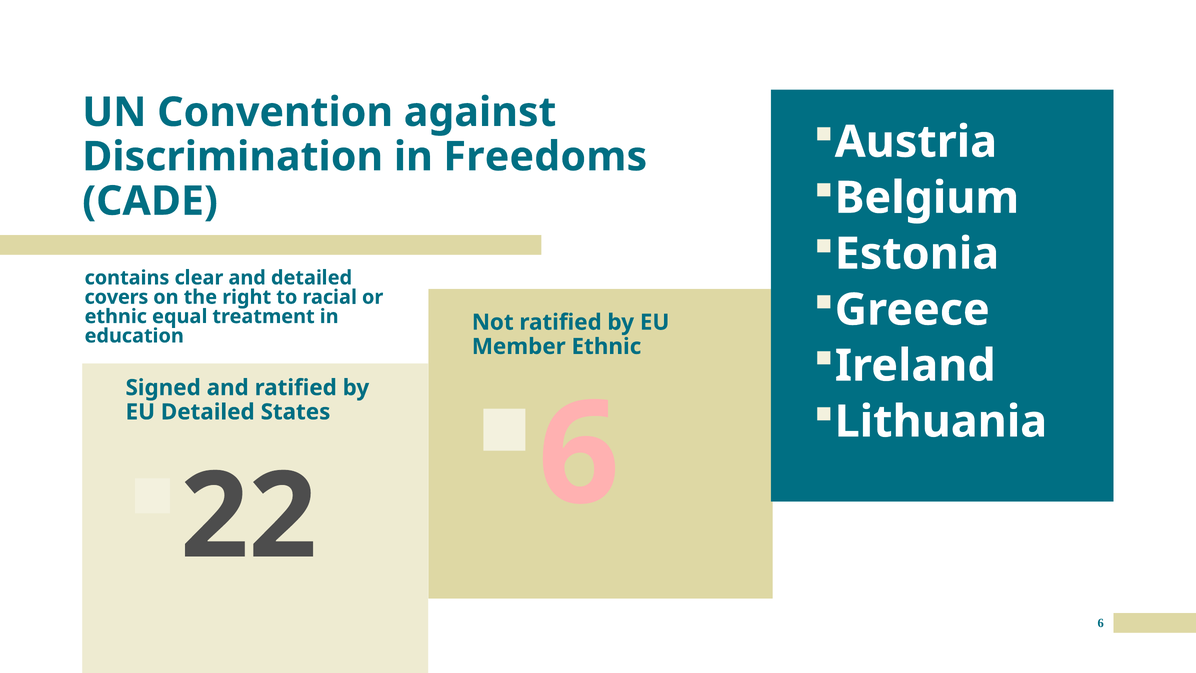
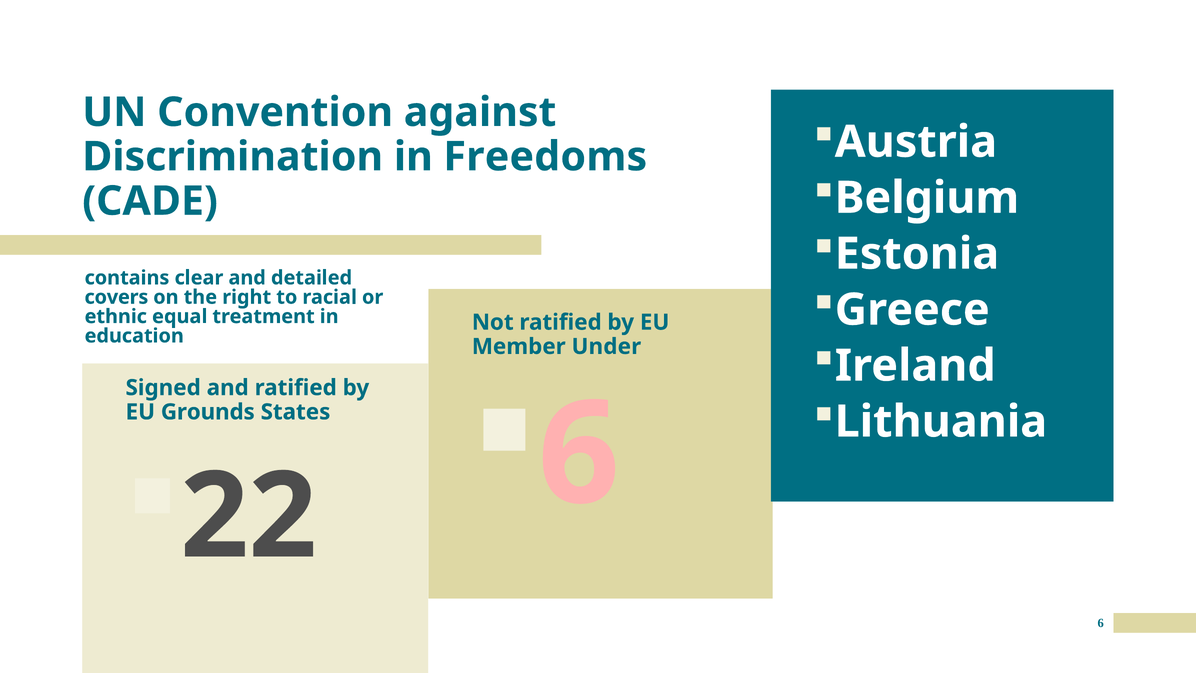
Member Ethnic: Ethnic -> Under (606, 346)
EU Detailed: Detailed -> Grounds (208, 412)
